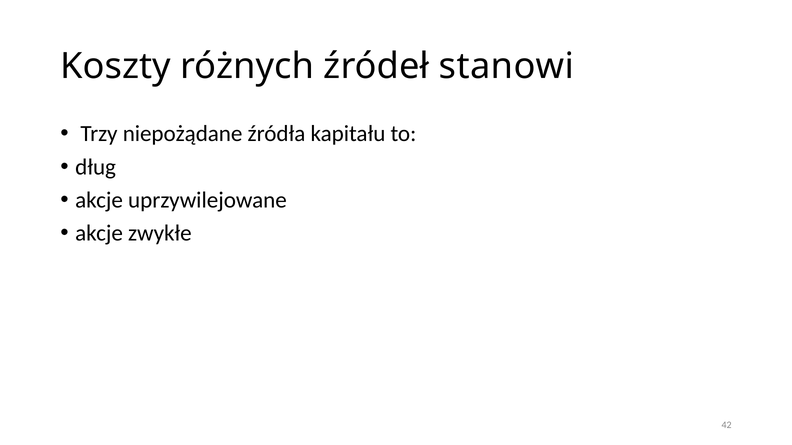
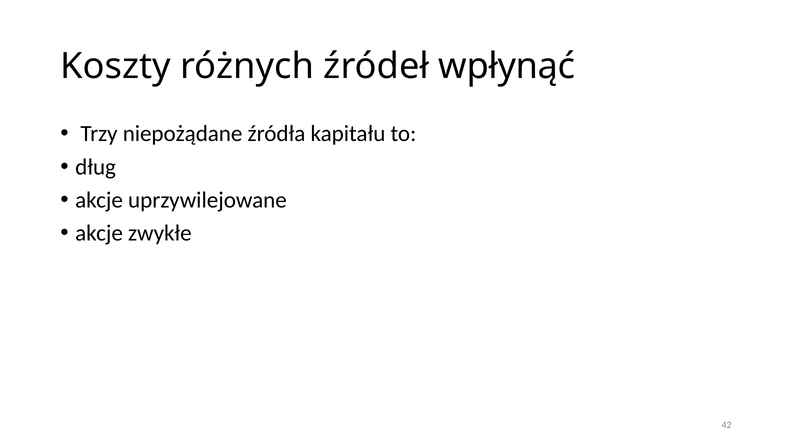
stanowi: stanowi -> wpłynąć (507, 67)
